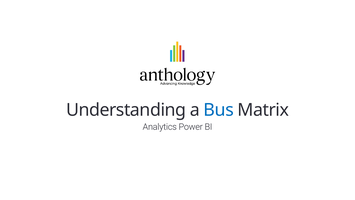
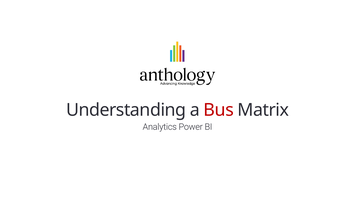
Bus colour: blue -> red (219, 110)
